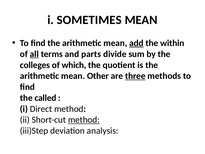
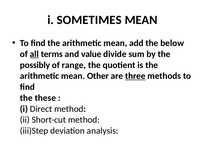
add underline: present -> none (136, 43)
within: within -> below (172, 43)
parts: parts -> value (91, 54)
colleges: colleges -> possibly (35, 65)
which: which -> range (74, 65)
called: called -> these (45, 98)
method underline: present -> none (84, 120)
